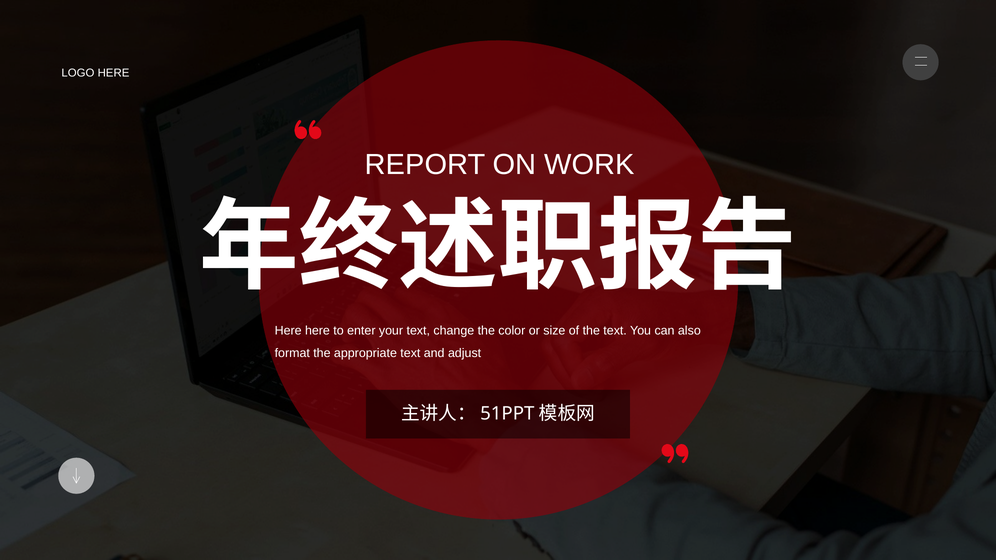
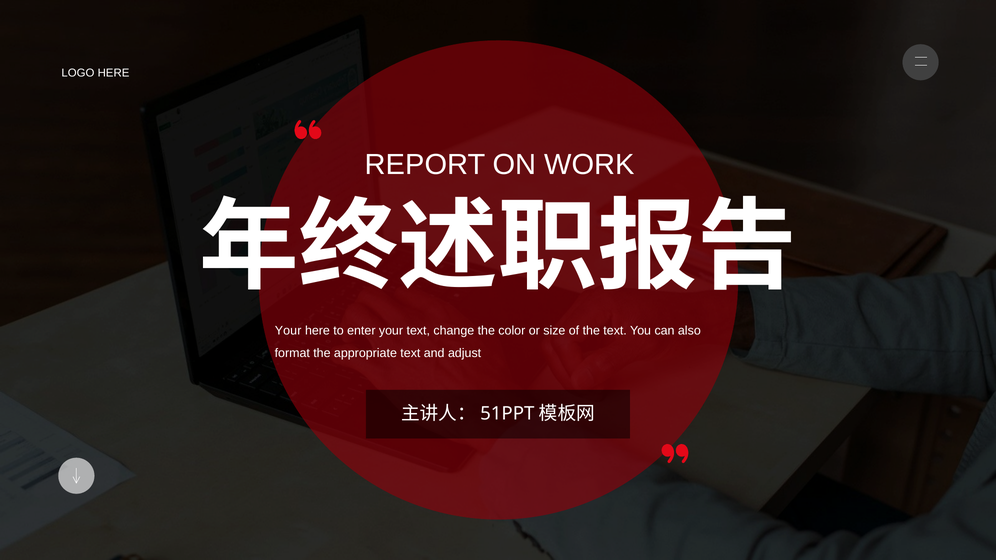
Here: Here -> Your (288, 331)
